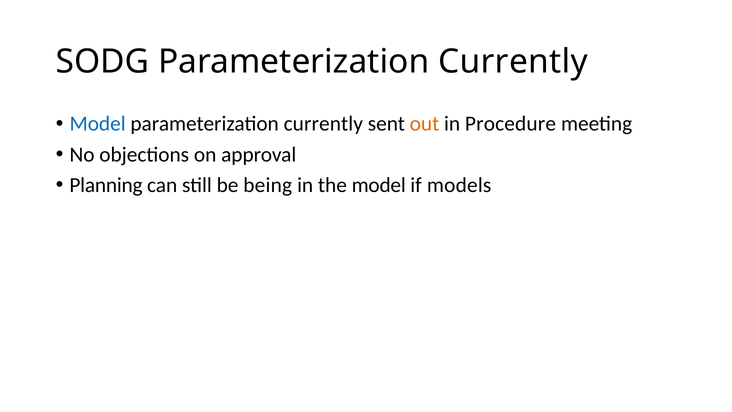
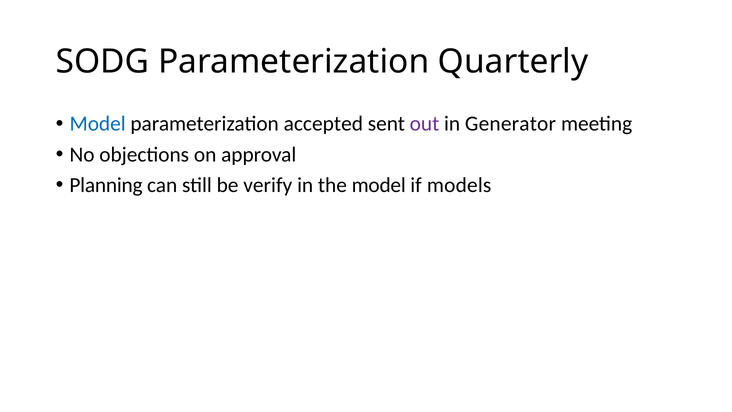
SODG Parameterization Currently: Currently -> Quarterly (513, 61)
currently: currently -> accepted (323, 124)
out colour: orange -> purple (425, 124)
Procedure: Procedure -> Generator (511, 124)
being: being -> verify (268, 185)
